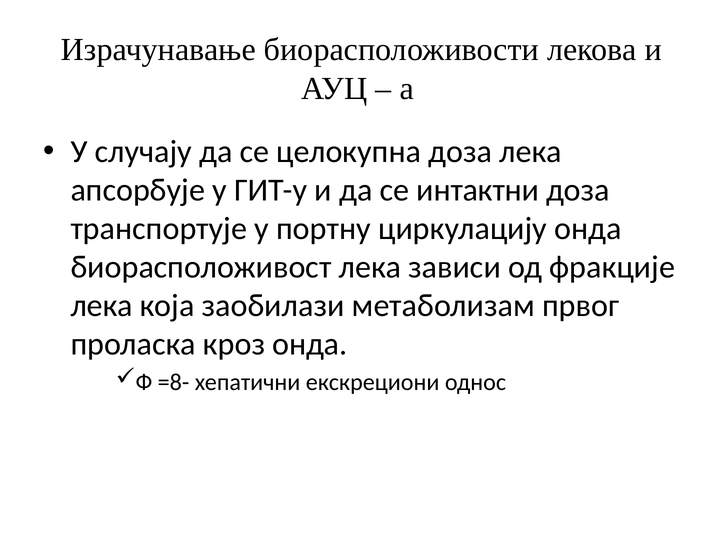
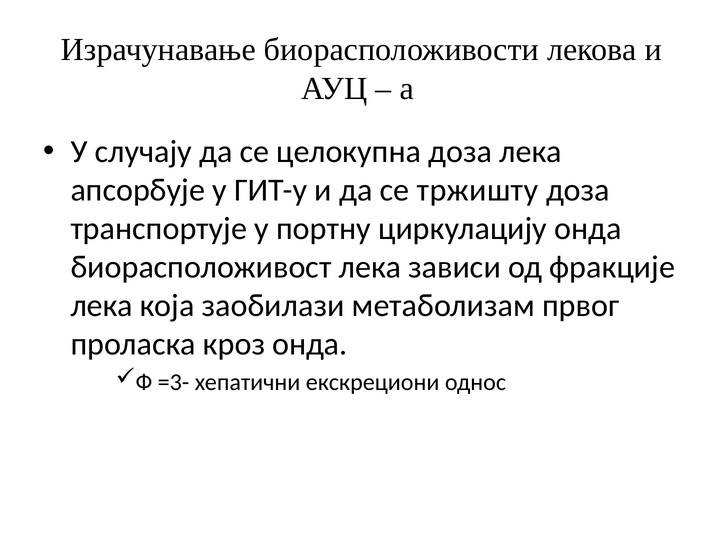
интактни: интактни -> тржишту (477, 190)
=8-: =8- -> =3- (174, 383)
